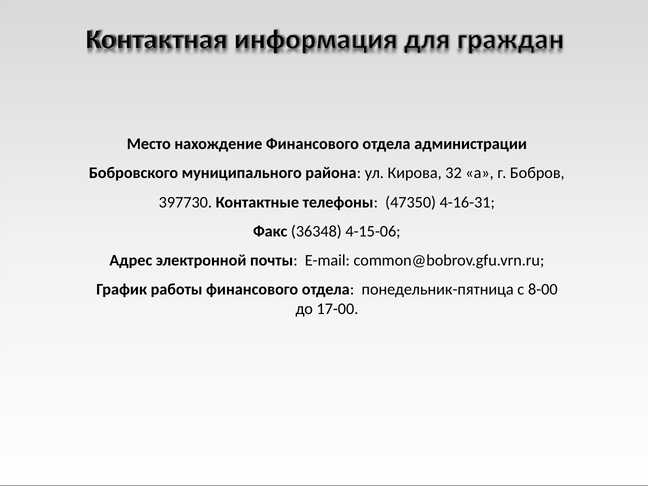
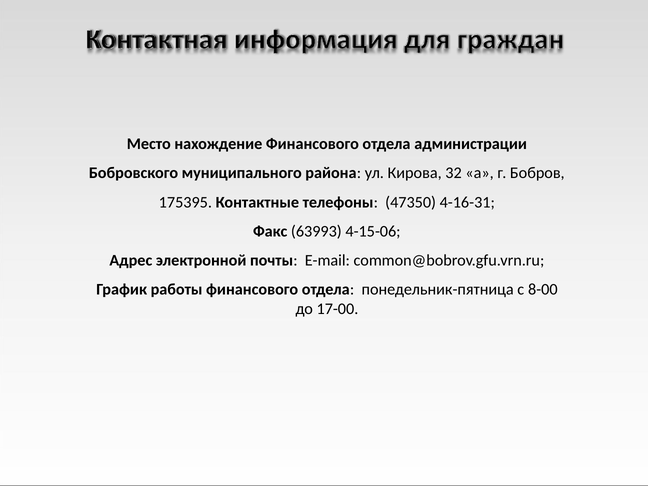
397730: 397730 -> 175395 (185, 202)
36348: 36348 -> 63993 (316, 231)
